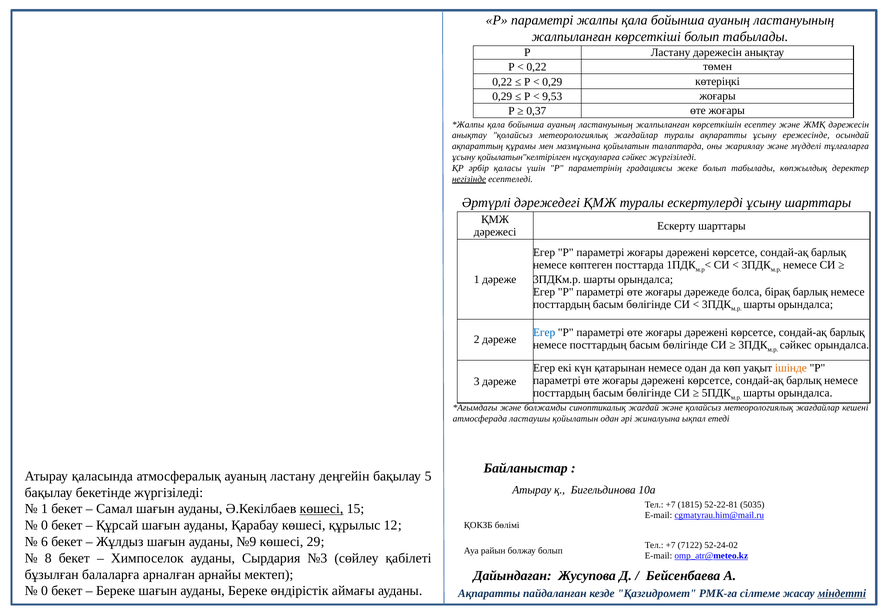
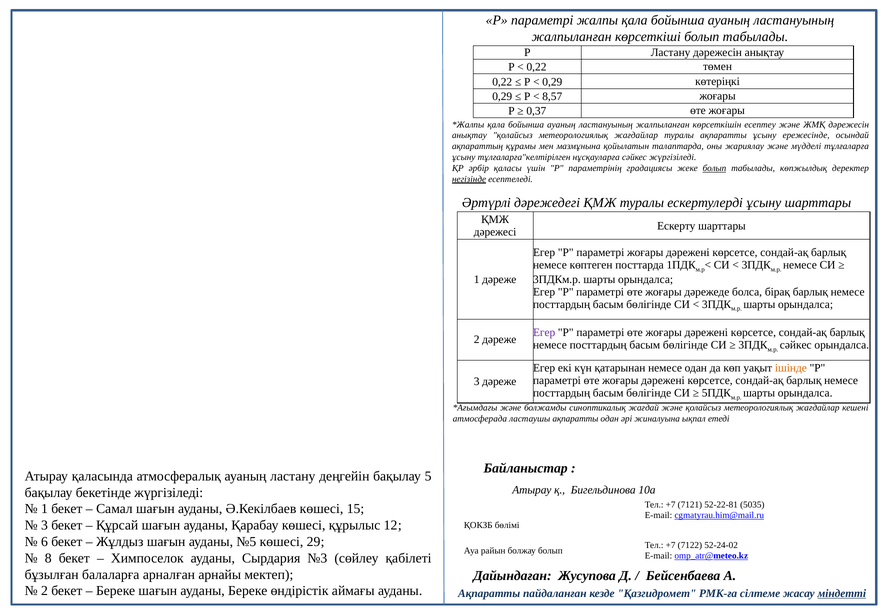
9,53: 9,53 -> 8,57 (552, 96)
қойылатын"келтірілген: қойылатын"келтірілген -> тұлғаларға"келтірілген (524, 157)
болып underline: none -> present (714, 168)
Егер colour: blue -> purple (544, 332)
ластаушы қойылатын: қойылатын -> ақпаратты (575, 419)
1815: 1815 -> 7121 (690, 505)
көшесі underline: present -> none (322, 509)
0: 0 -> 3 (44, 525)
№9: №9 -> №5 (246, 541)
0: 0 -> 2 (44, 591)
